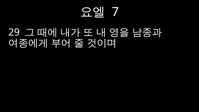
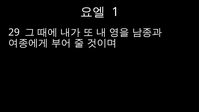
7: 7 -> 1 (115, 12)
